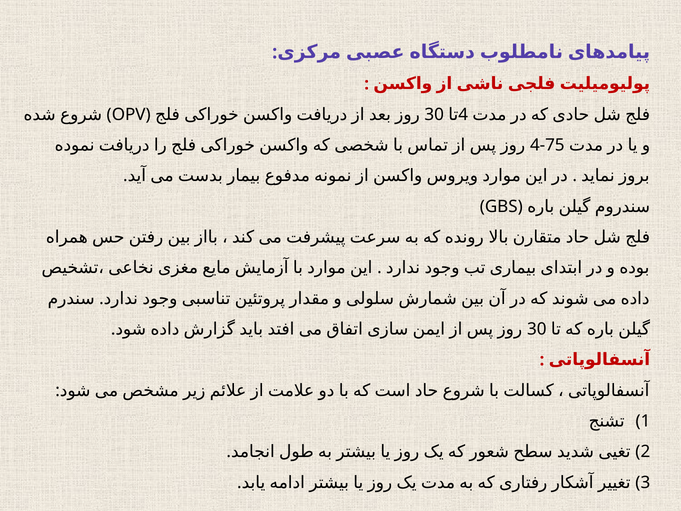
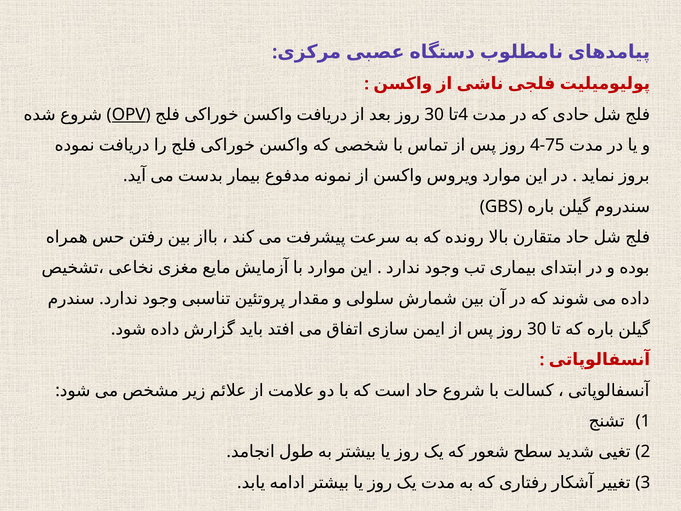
OPV underline: none -> present (129, 114)
